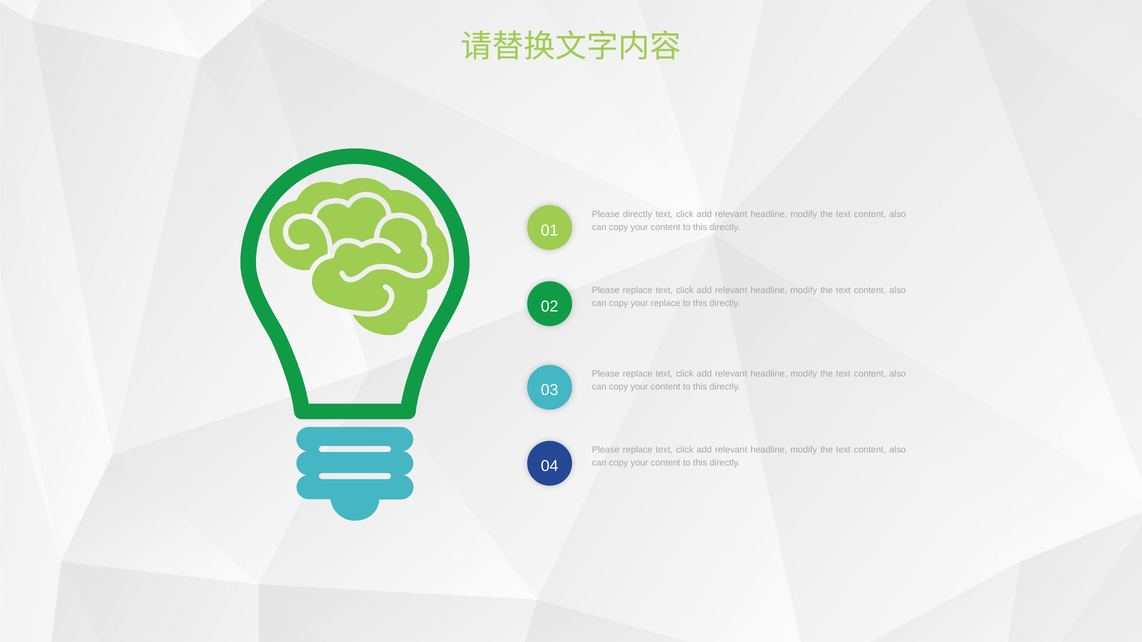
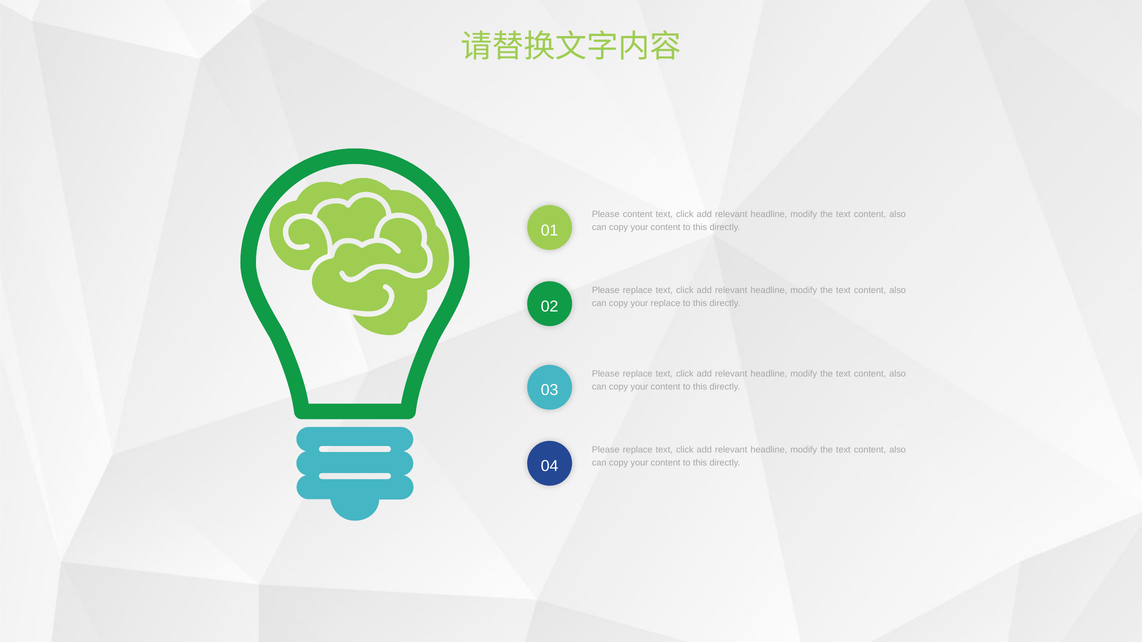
Please directly: directly -> content (638, 214)
